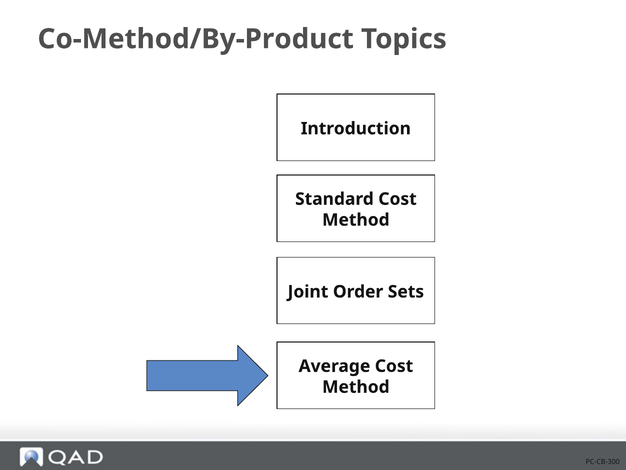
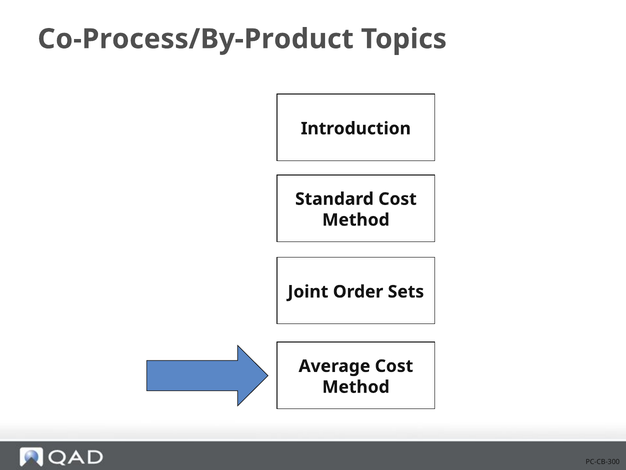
Co-Method/By-Product: Co-Method/By-Product -> Co-Process/By-Product (196, 39)
